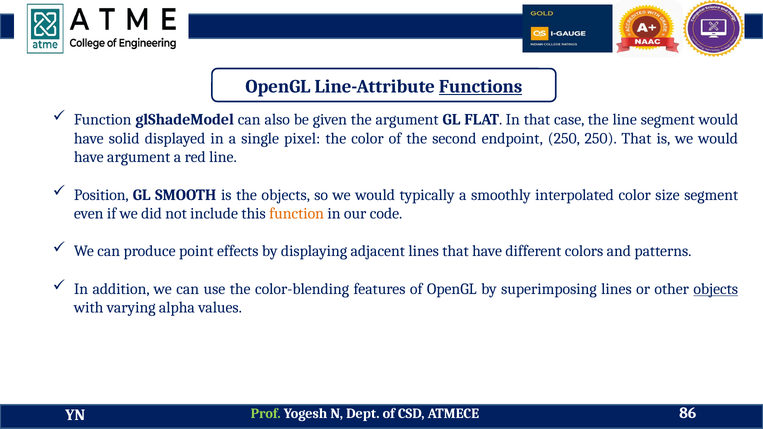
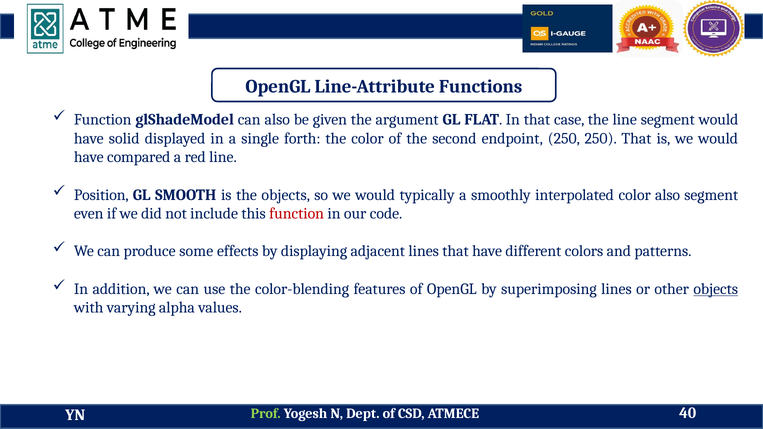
Functions underline: present -> none (481, 86)
pixel: pixel -> forth (302, 138)
have argument: argument -> compared (139, 157)
color size: size -> also (668, 195)
function colour: orange -> red (297, 214)
point: point -> some (196, 251)
86: 86 -> 40 (688, 413)
